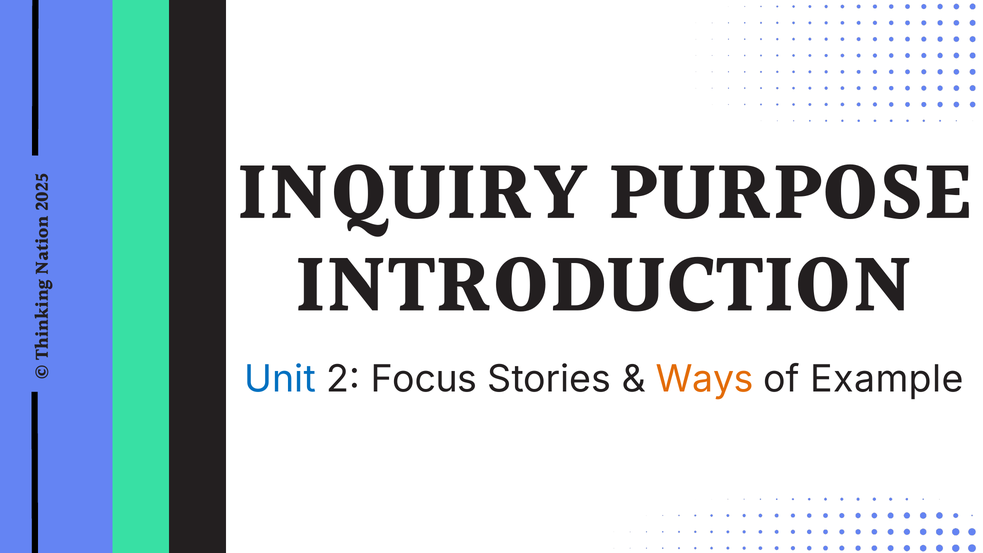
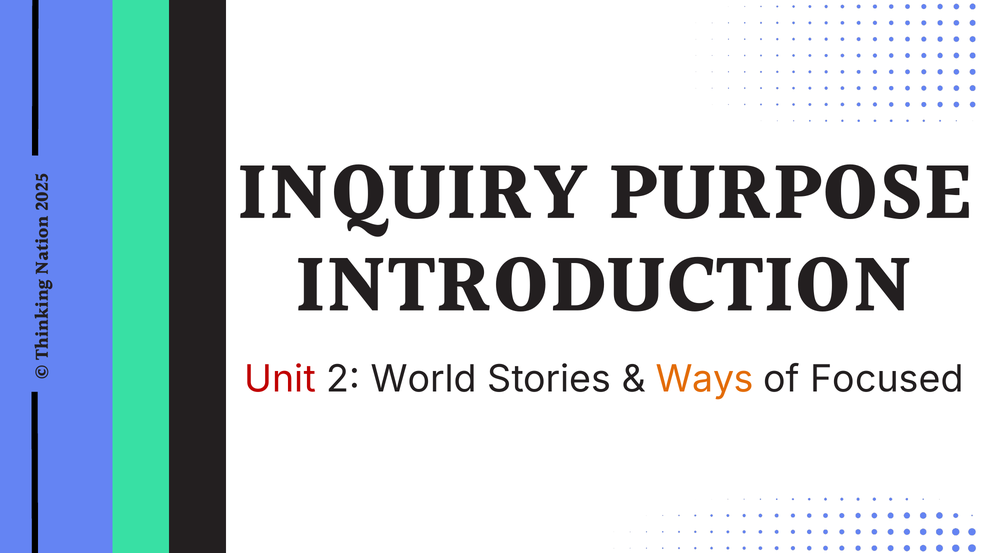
Unit colour: blue -> red (280, 379)
Focus: Focus -> World (424, 379)
Example: Example -> Focused (887, 379)
